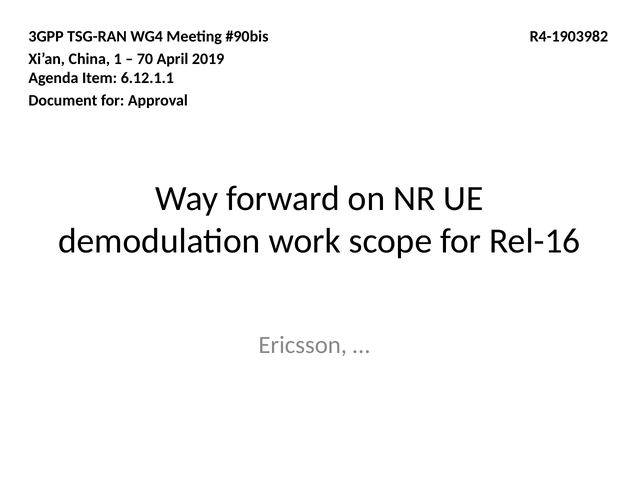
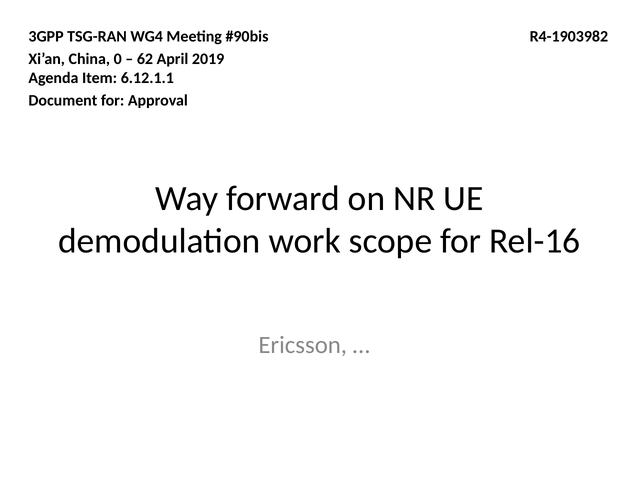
1: 1 -> 0 (118, 59)
70: 70 -> 62 (145, 59)
